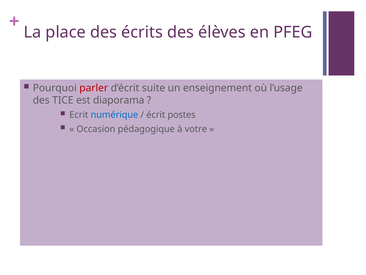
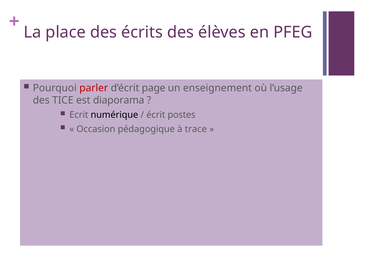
suite: suite -> page (154, 88)
numérique colour: blue -> black (114, 115)
votre: votre -> trace (196, 129)
